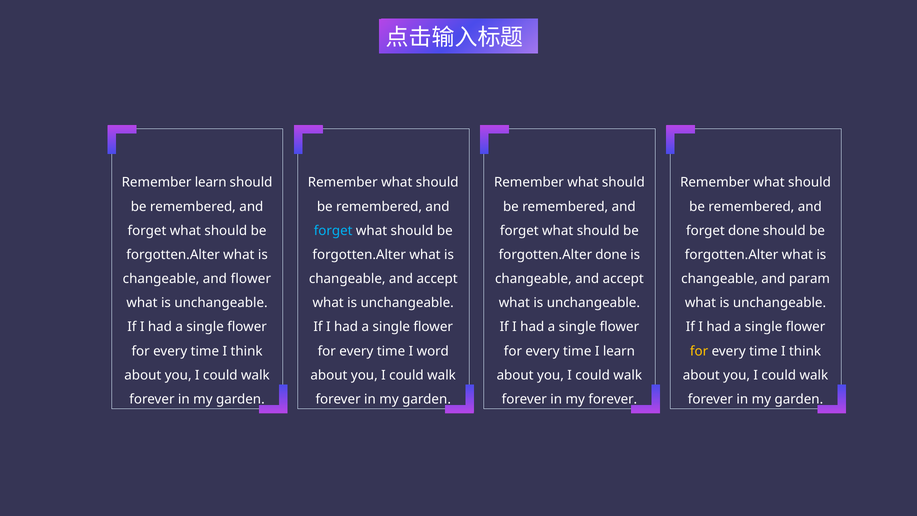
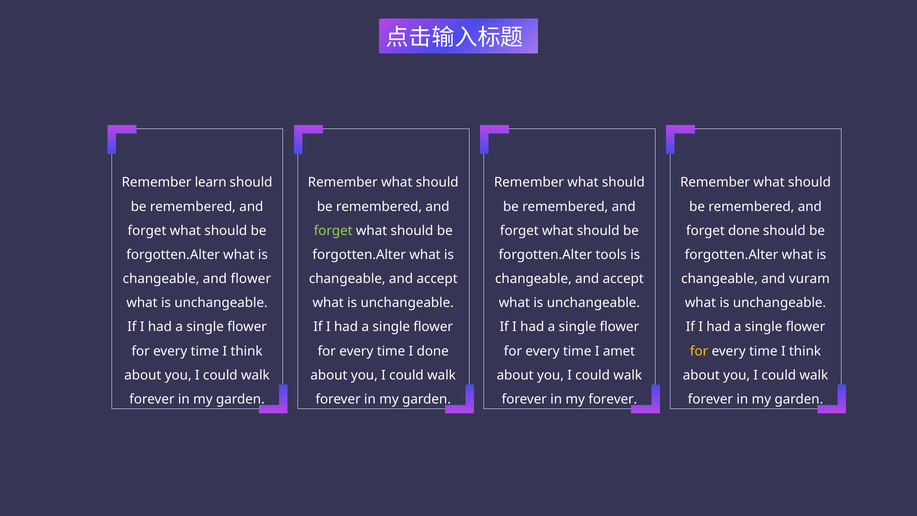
forget colour: light blue -> light green (333, 231)
forgotten.Alter done: done -> tools (611, 255)
param: param -> vuram (809, 279)
I word: word -> done (433, 351)
I learn: learn -> amet (619, 351)
